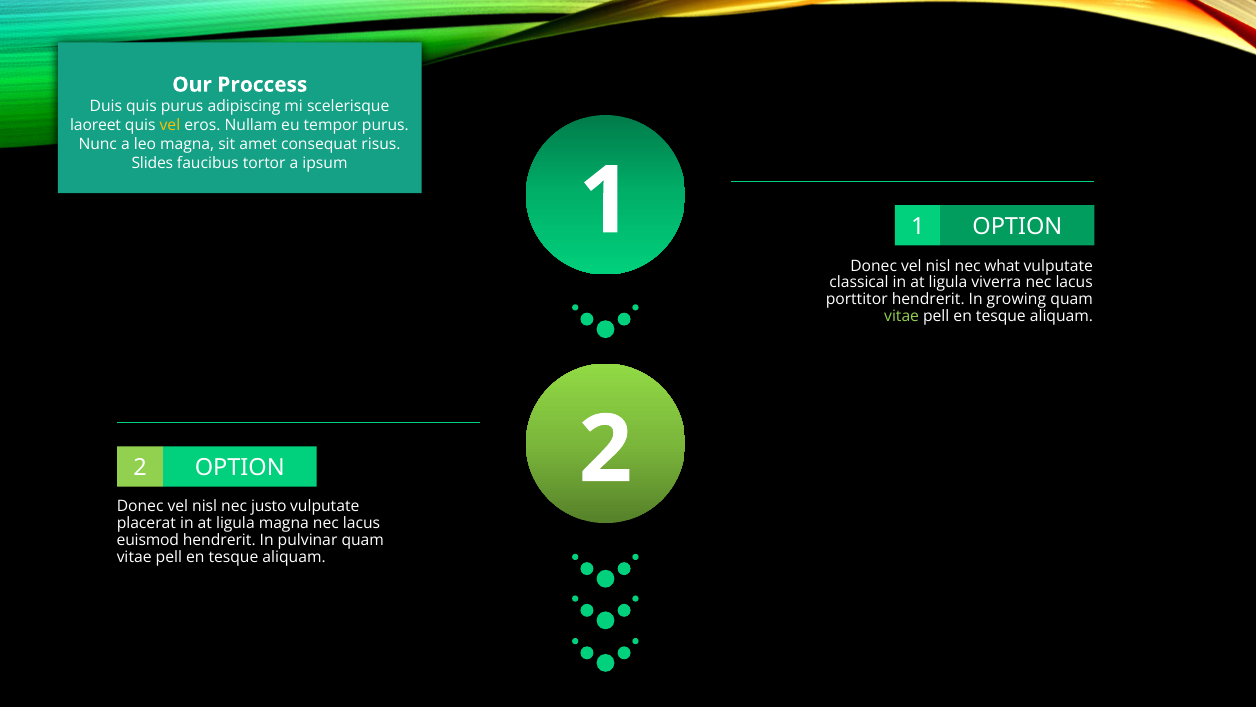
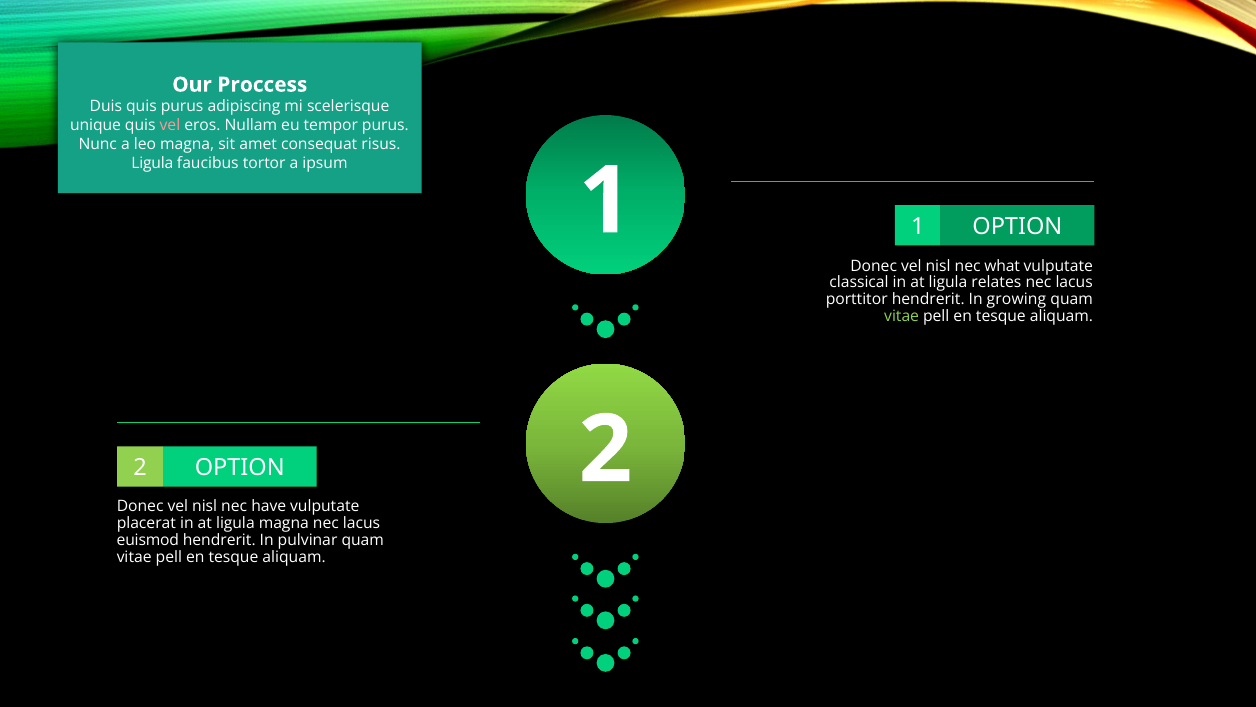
laoreet: laoreet -> unique (96, 125)
vel colour: yellow -> pink (170, 125)
Slides: Slides -> Ligula (152, 163)
viverra: viverra -> relates (996, 283)
justo: justo -> have (269, 506)
